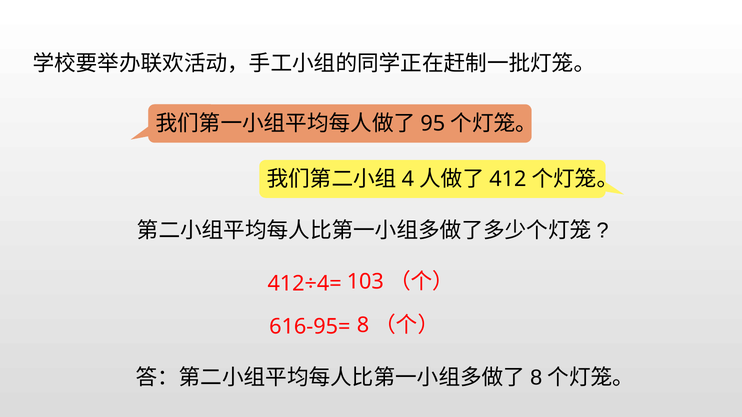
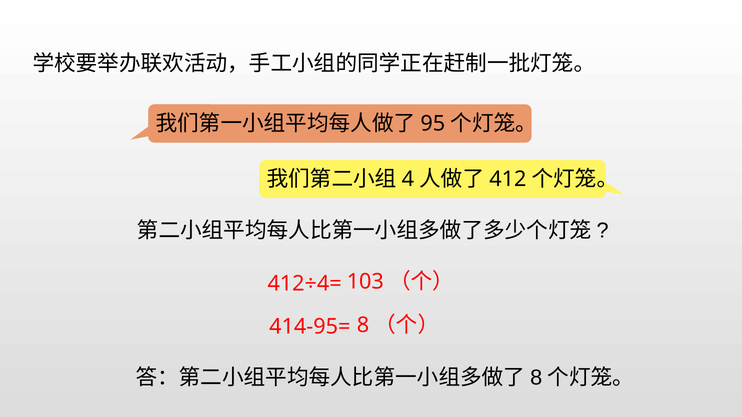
616-95=: 616-95= -> 414-95= (310, 327)
